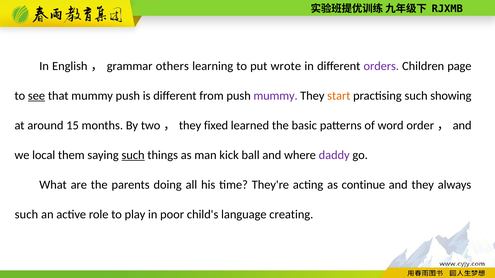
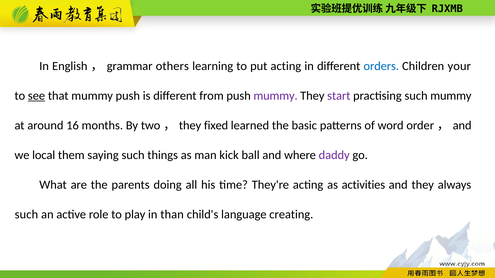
put wrote: wrote -> acting (286, 66)
orders colour: purple -> blue (381, 66)
page: page -> your (459, 66)
start colour: orange -> purple (339, 96)
such showing: showing -> mummy (451, 96)
15: 15 -> 16 (73, 126)
such underline: present -> none (133, 155)
continue: continue -> activities (363, 185)
poor: poor -> than (172, 215)
